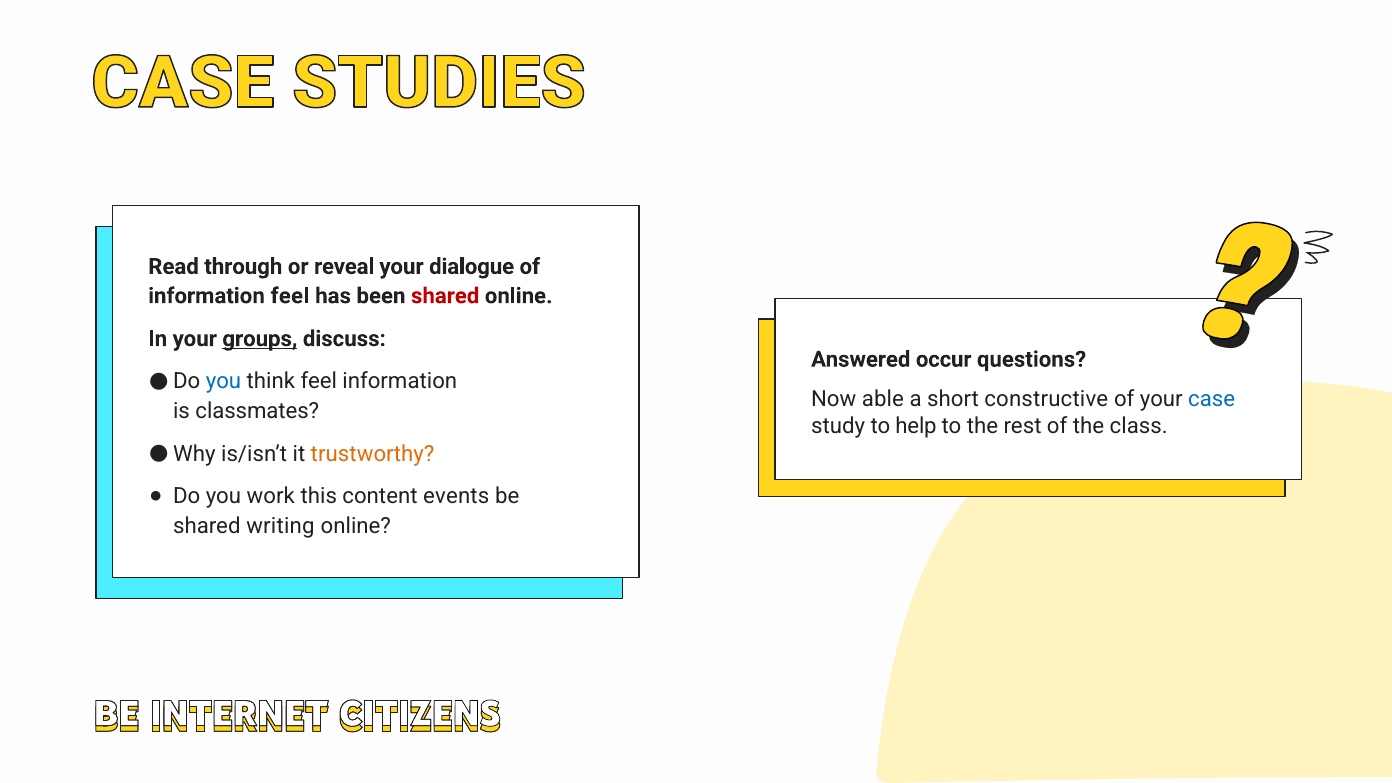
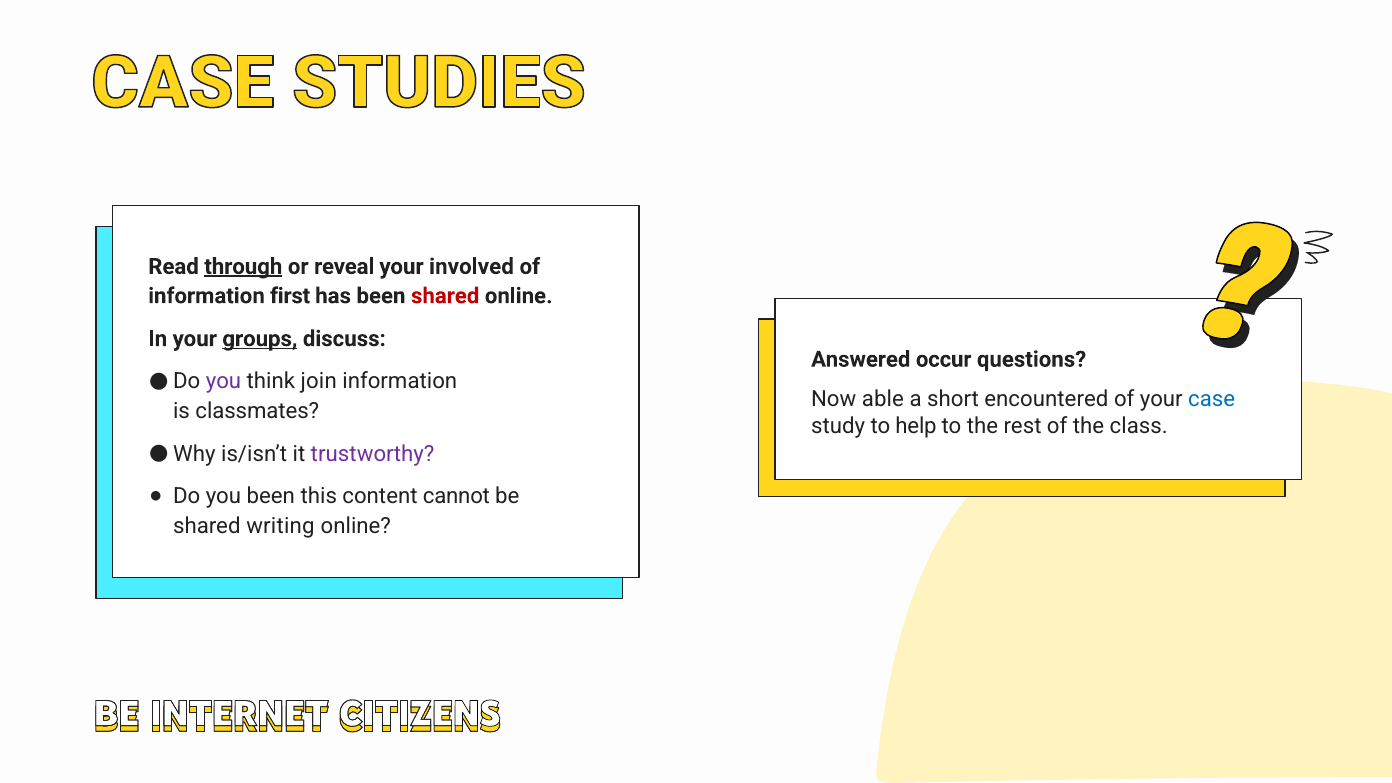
through underline: none -> present (243, 267)
dialogue: dialogue -> involved (471, 267)
information feel: feel -> first (290, 296)
you colour: blue -> purple (224, 382)
think feel: feel -> join (319, 382)
constructive: constructive -> encountered (1046, 400)
trustworthy colour: orange -> purple (373, 454)
you work: work -> been (271, 497)
events: events -> cannot (456, 497)
